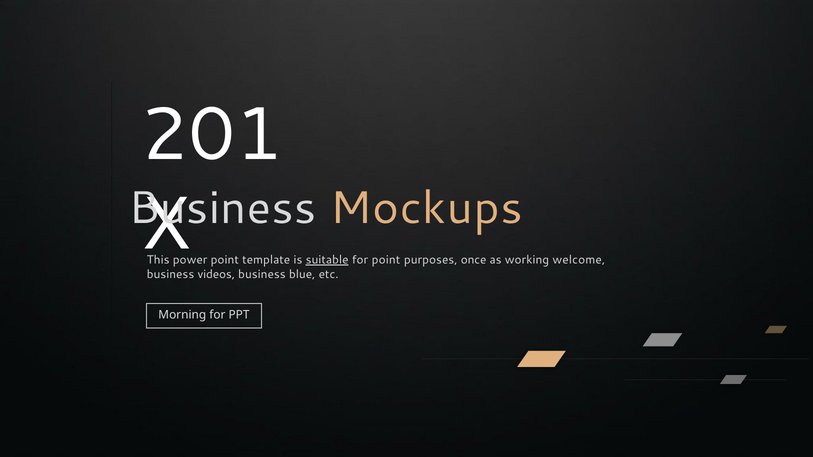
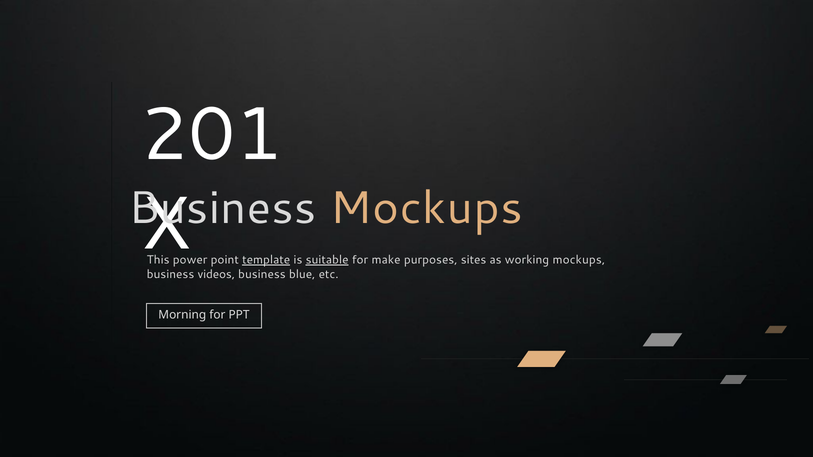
template underline: none -> present (266, 260)
for point: point -> make (386, 260)
once: once -> sites (474, 260)
working welcome: welcome -> mockups (579, 260)
